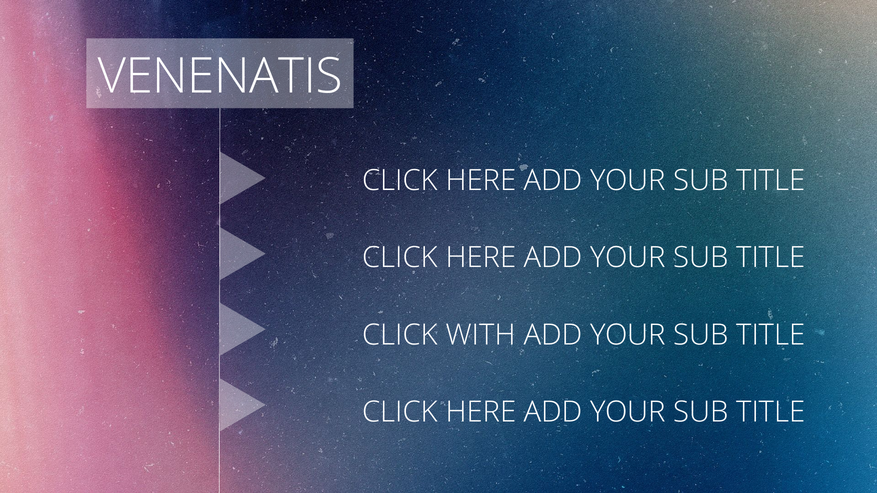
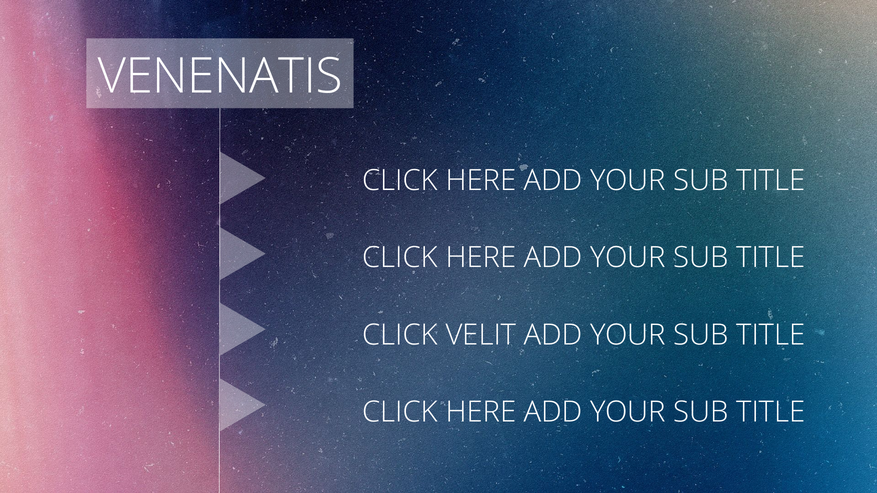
WITH: WITH -> VELIT (481, 335)
